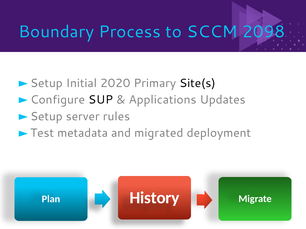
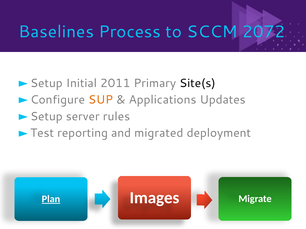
Boundary: Boundary -> Baselines (56, 32)
2098: 2098 -> 2072 (264, 32)
2020: 2020 -> 2011 (115, 83)
SUP colour: black -> orange (101, 100)
metadata: metadata -> reporting (83, 133)
History: History -> Images (154, 198)
Plan underline: none -> present (51, 199)
